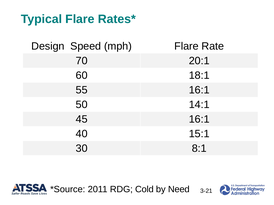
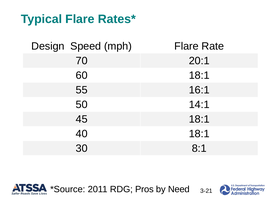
45 16:1: 16:1 -> 18:1 (199, 119)
40 15:1: 15:1 -> 18:1 (199, 134)
Cold: Cold -> Pros (144, 190)
